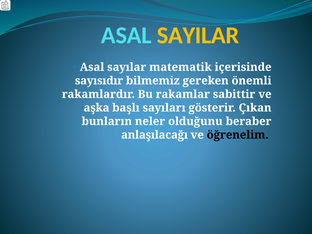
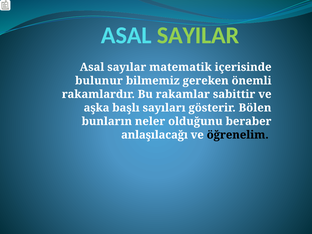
SAYILAR colour: yellow -> light green (198, 35)
sayısıdır: sayısıdır -> bulunur (99, 81)
Çıkan: Çıkan -> Bölen (255, 108)
